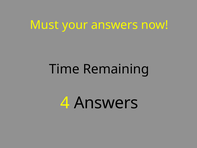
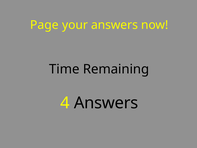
Must: Must -> Page (44, 25)
